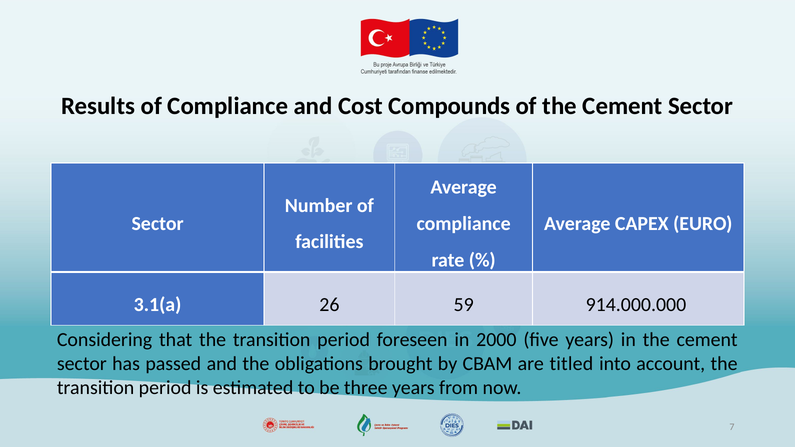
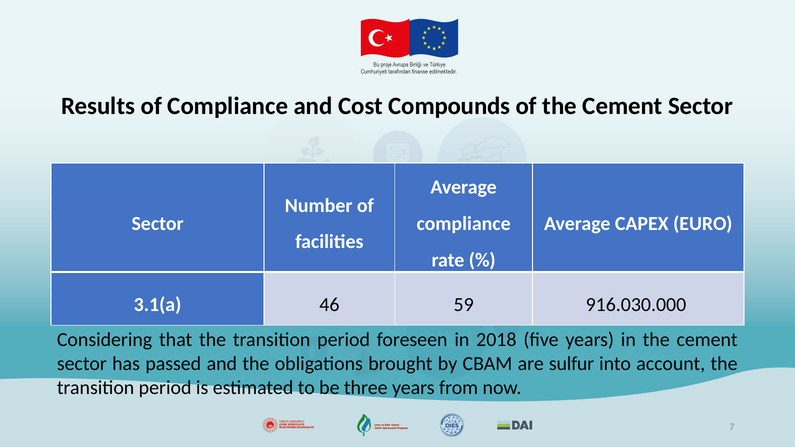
26: 26 -> 46 (329, 305)
914.000.000: 914.000.000 -> 916.030.000 (636, 305)
2000: 2000 -> 2018 (496, 340)
titled: titled -> sulfur (572, 364)
